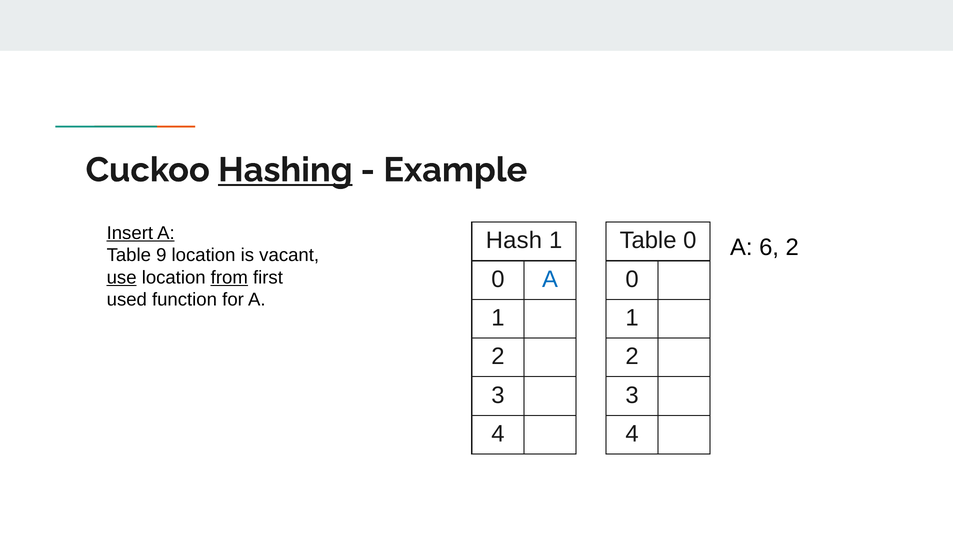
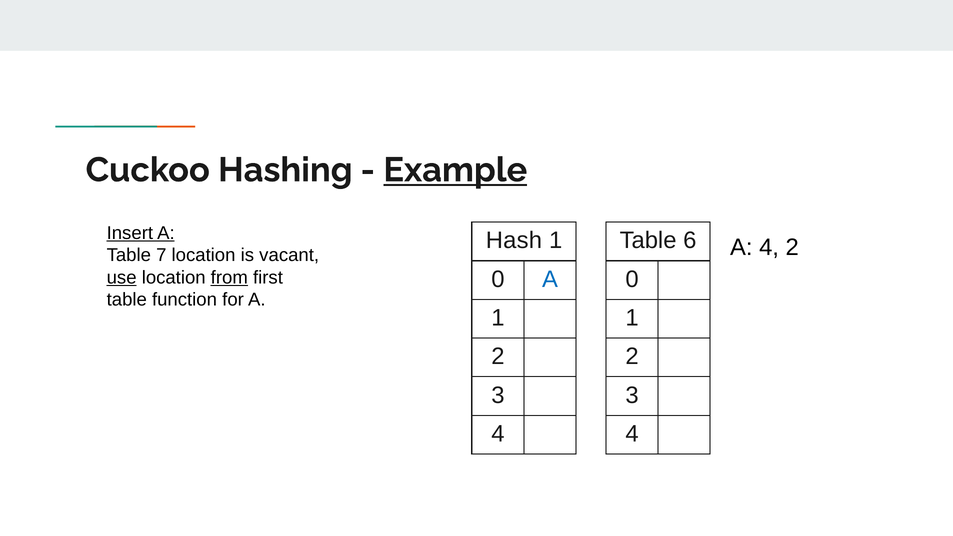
Hashing underline: present -> none (285, 170)
Example underline: none -> present (455, 170)
Table 0: 0 -> 6 (690, 241)
A 6: 6 -> 4 (769, 248)
9: 9 -> 7 (161, 255)
used: used -> table (127, 300)
